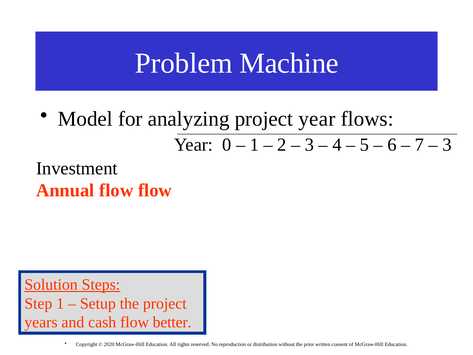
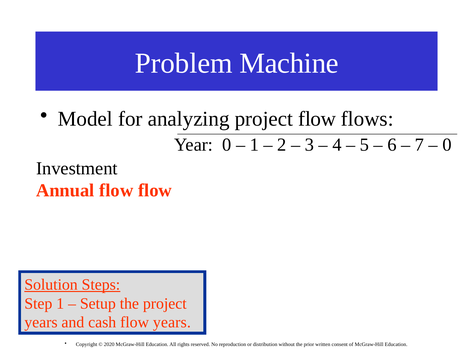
project year: year -> flow (317, 119)
3: 3 -> 0 (447, 145)
better: better -> years (172, 322)
